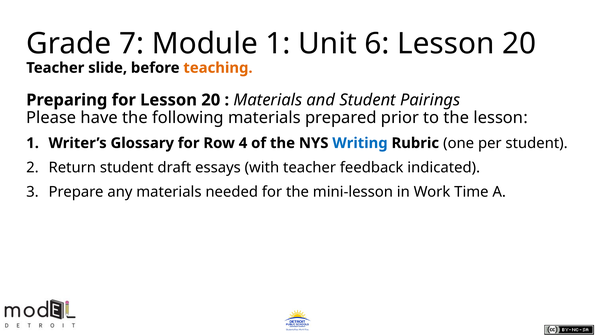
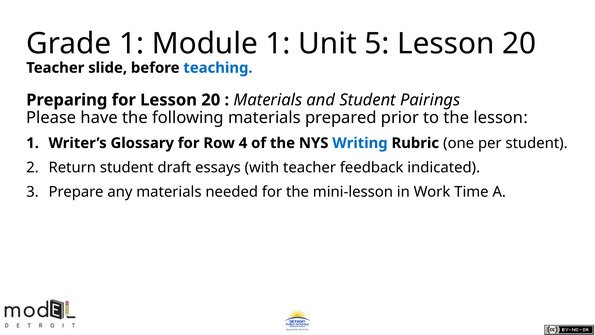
Grade 7: 7 -> 1 (132, 44)
6: 6 -> 5 (377, 44)
teaching colour: orange -> blue (218, 68)
